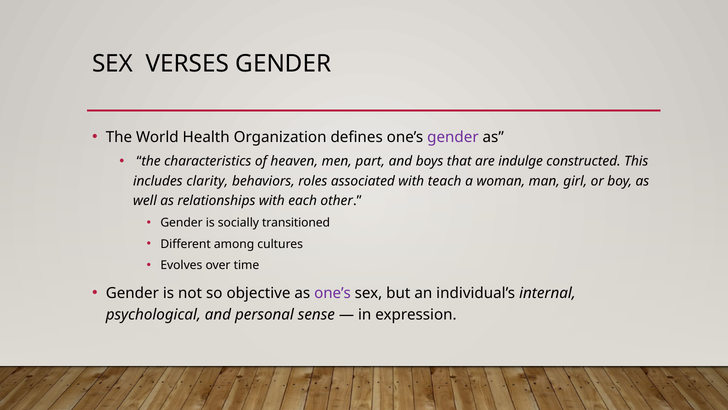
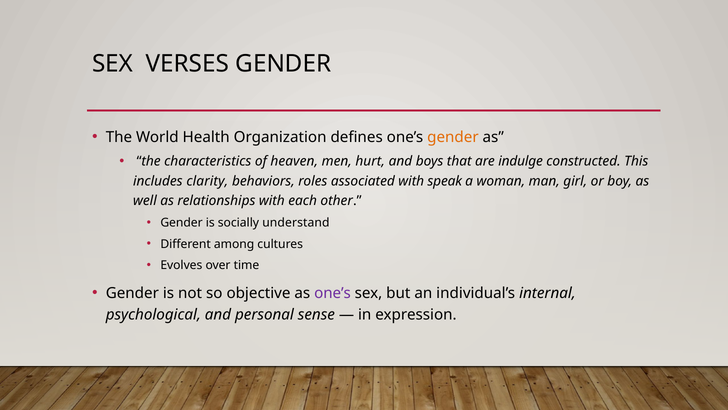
gender colour: purple -> orange (453, 137)
part: part -> hurt (370, 161)
teach: teach -> speak (445, 181)
transitioned: transitioned -> understand (296, 222)
